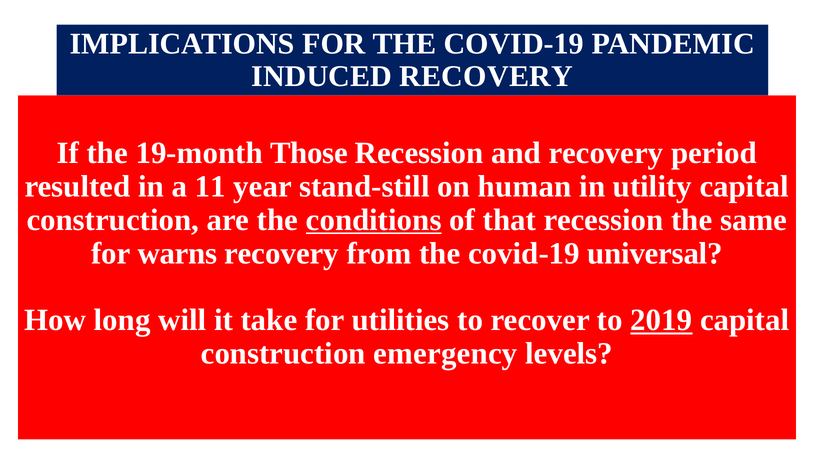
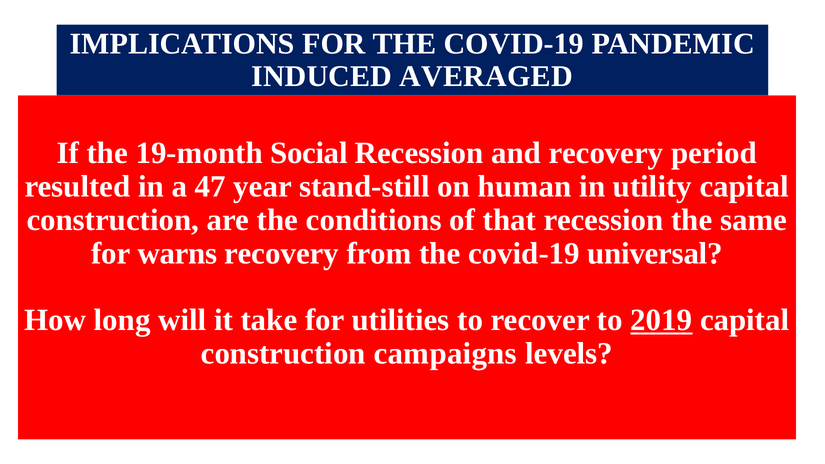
INDUCED RECOVERY: RECOVERY -> AVERAGED (486, 76)
Those: Those -> Social (309, 153)
11: 11 -> 47 (210, 187)
conditions underline: present -> none (374, 220)
emergency: emergency -> campaigns (445, 354)
